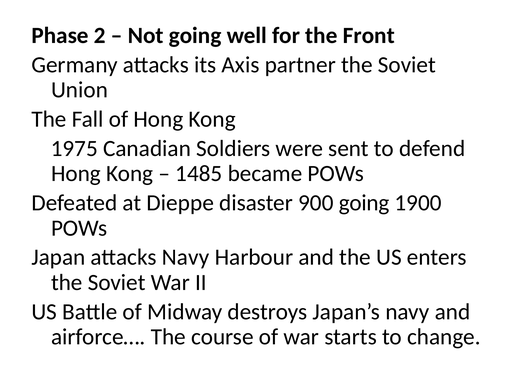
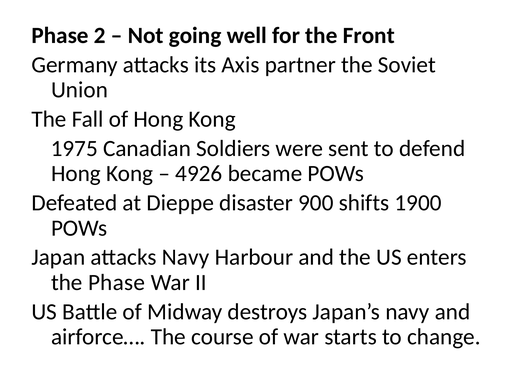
1485: 1485 -> 4926 (199, 174)
900 going: going -> shifts (364, 203)
Soviet: Soviet -> Phase (116, 283)
